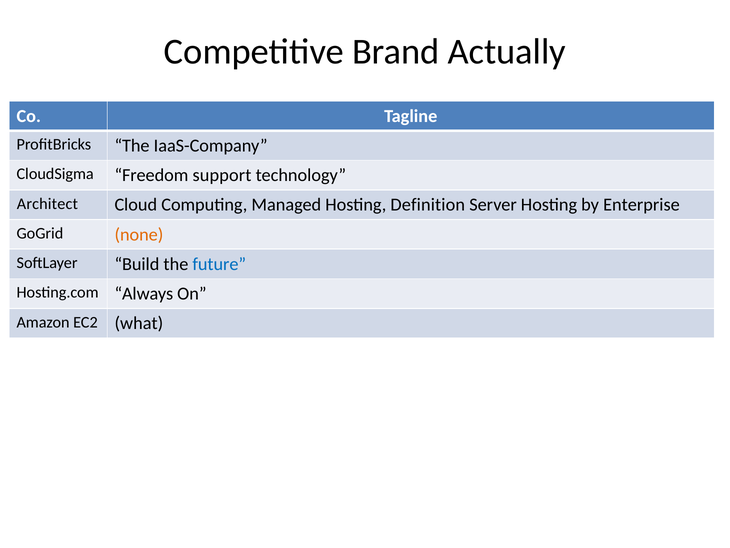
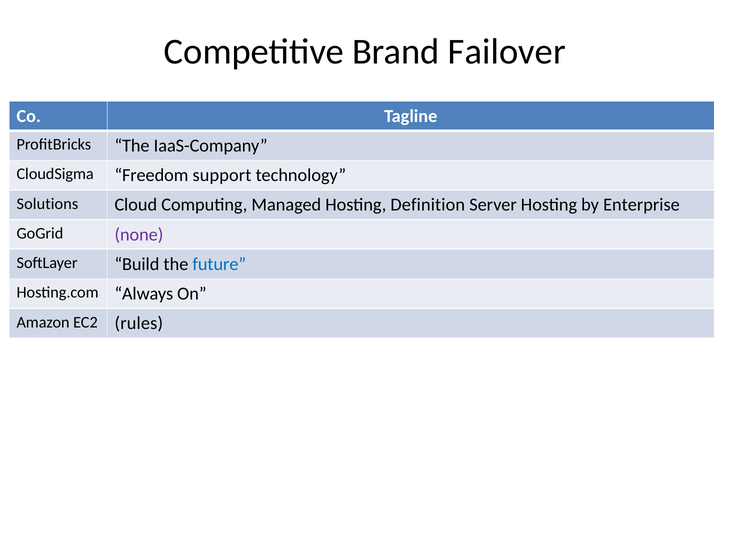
Actually: Actually -> Failover (507, 52)
Architect: Architect -> Solutions (47, 204)
none colour: orange -> purple (139, 234)
what: what -> rules (139, 323)
